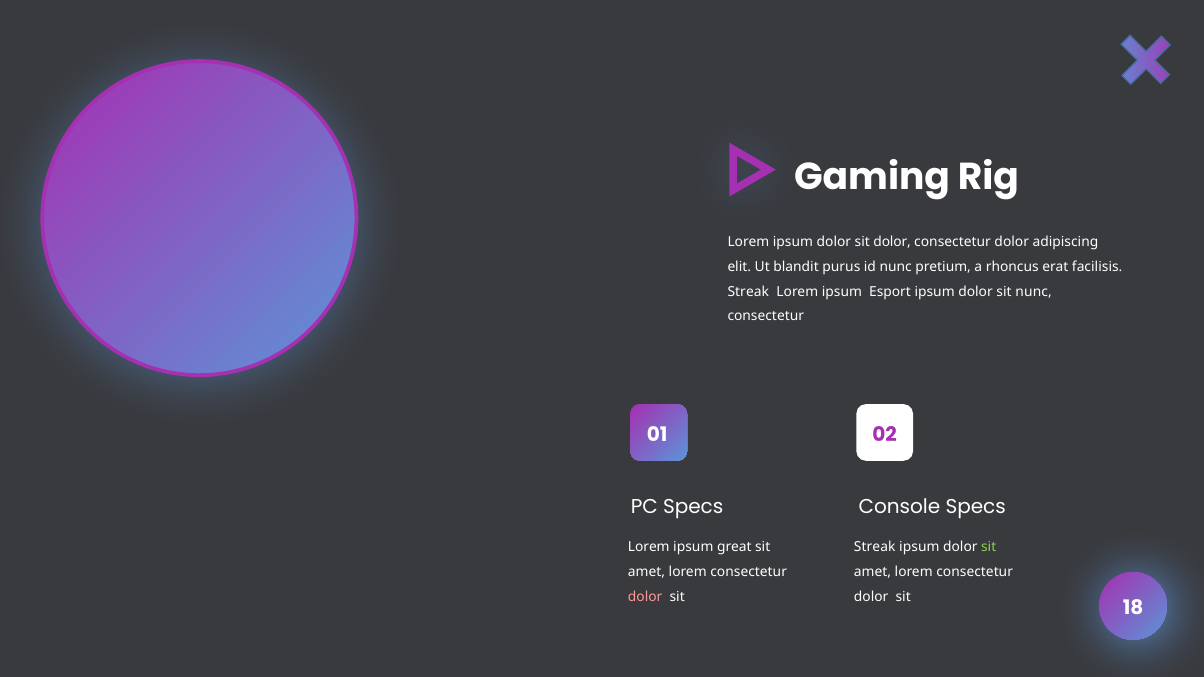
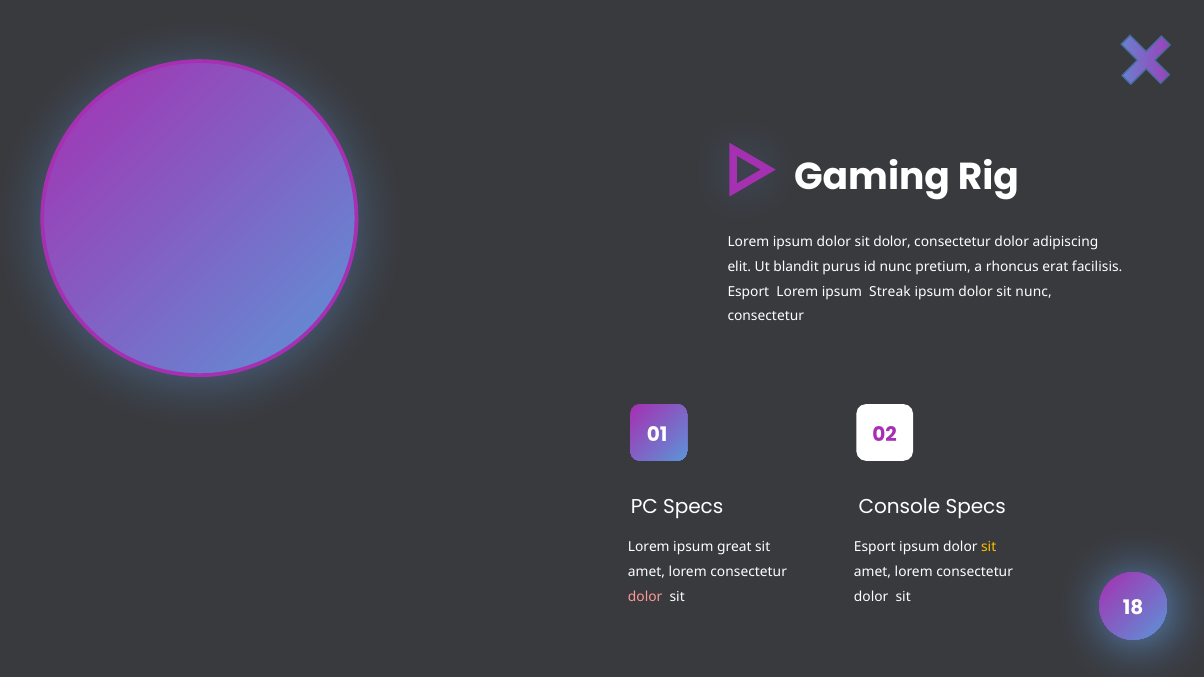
Streak: Streak -> Esport (748, 292)
Esport: Esport -> Streak (890, 292)
Streak: Streak -> Esport (875, 547)
sit colour: light green -> yellow (989, 547)
